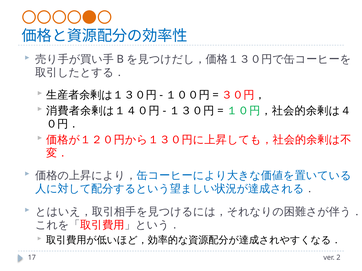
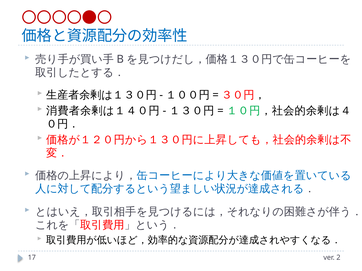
〇〇〇〇●〇 colour: orange -> red (67, 18)
